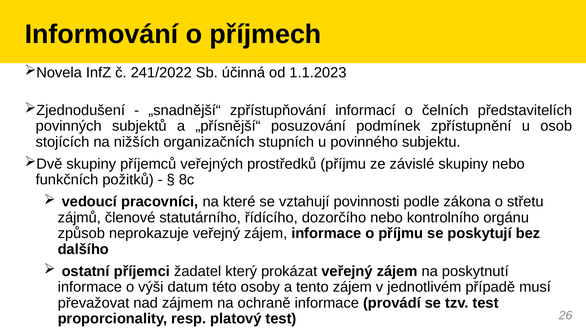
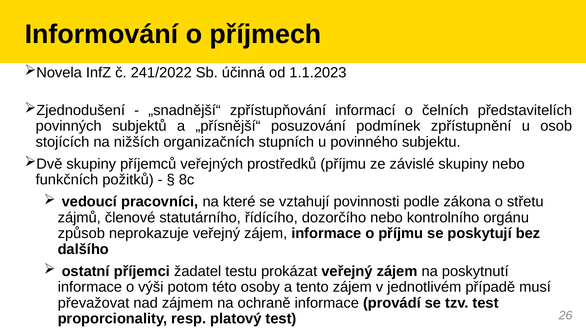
který: který -> testu (241, 271)
datum: datum -> potom (188, 287)
